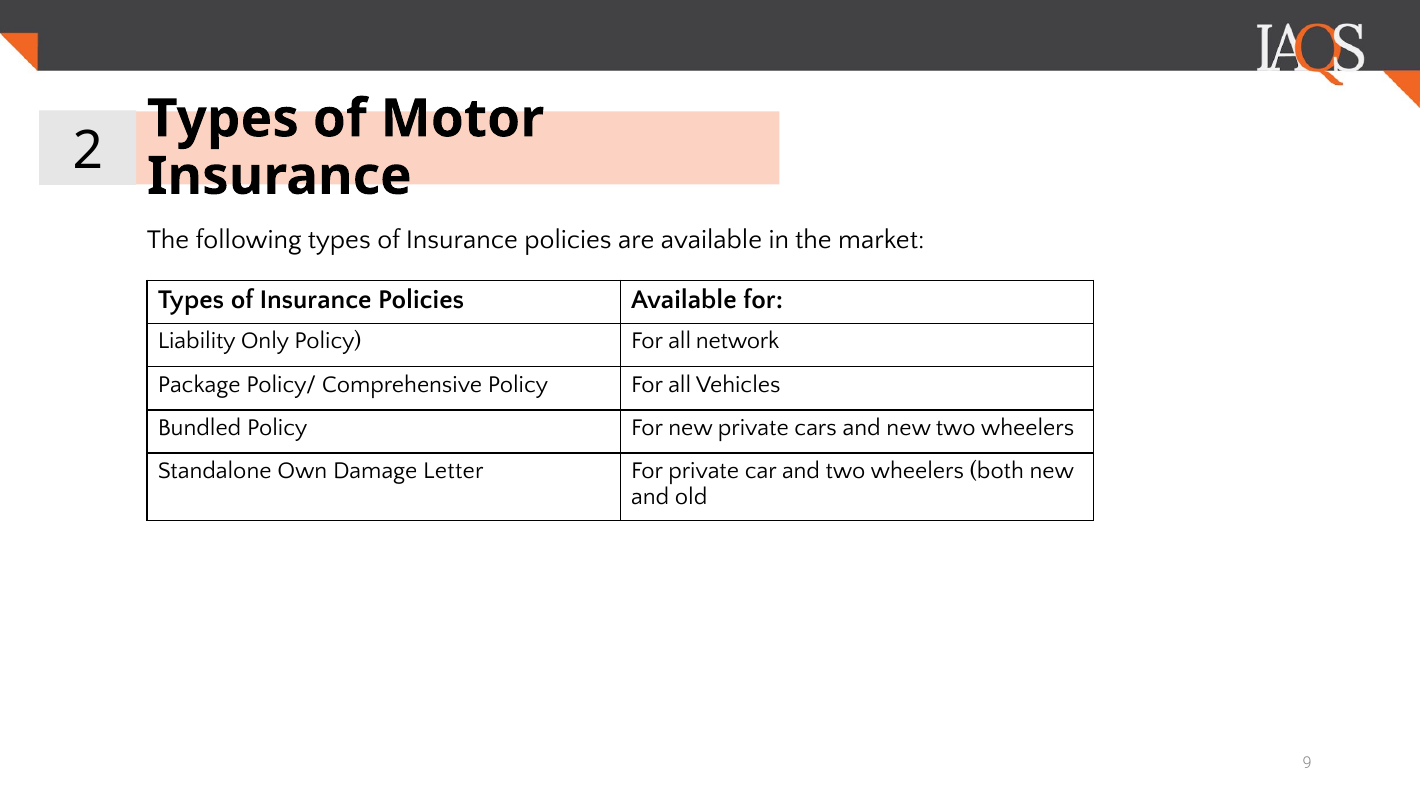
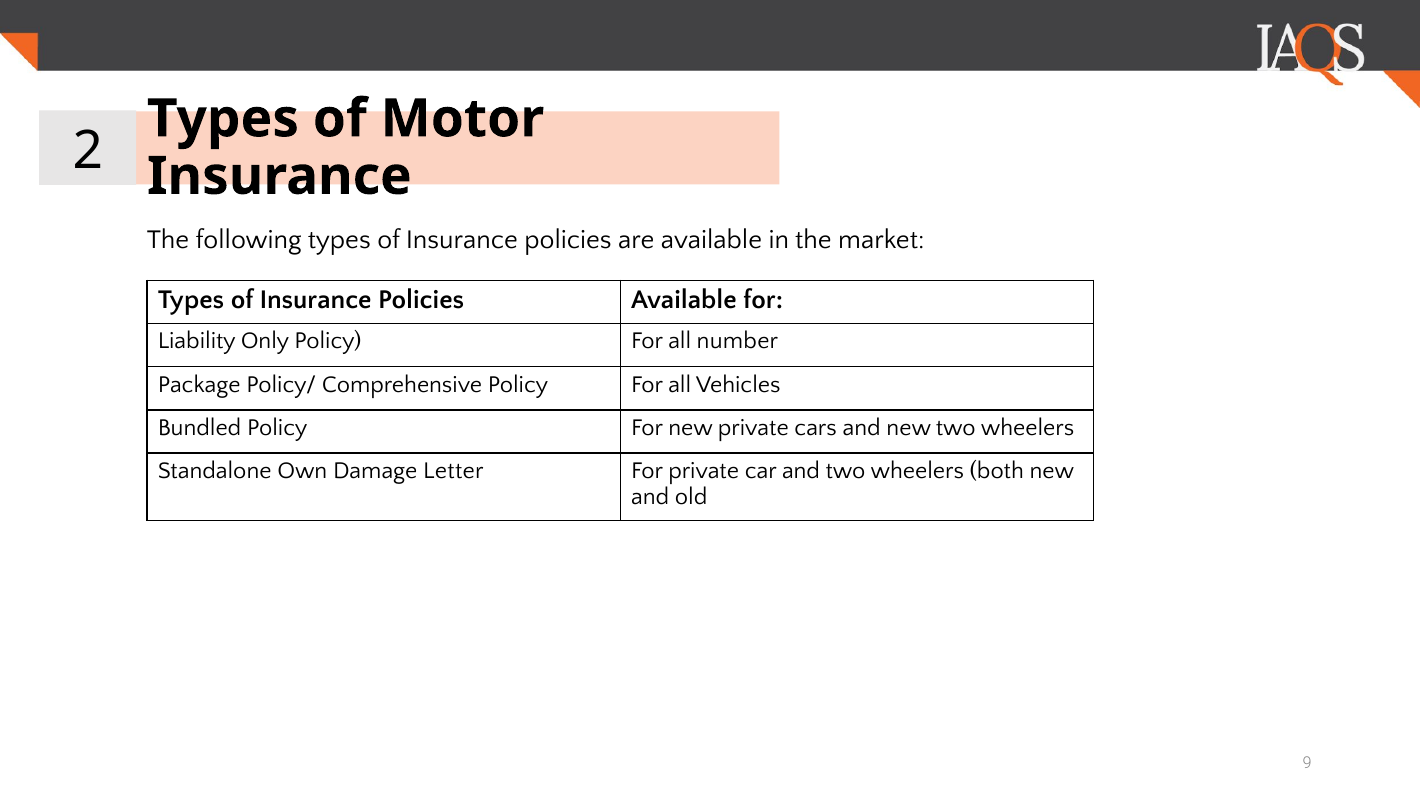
network: network -> number (737, 341)
